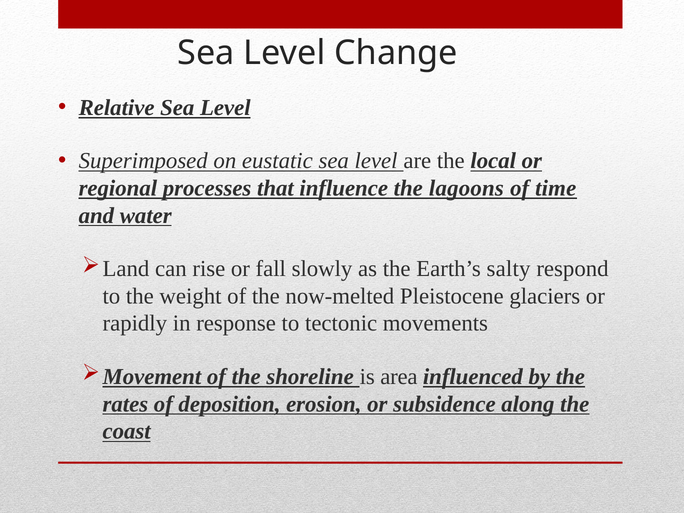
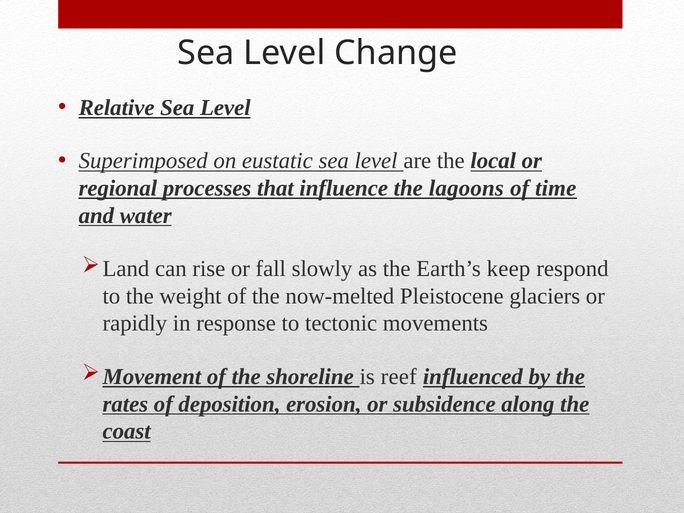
salty: salty -> keep (509, 269)
area: area -> reef (399, 377)
